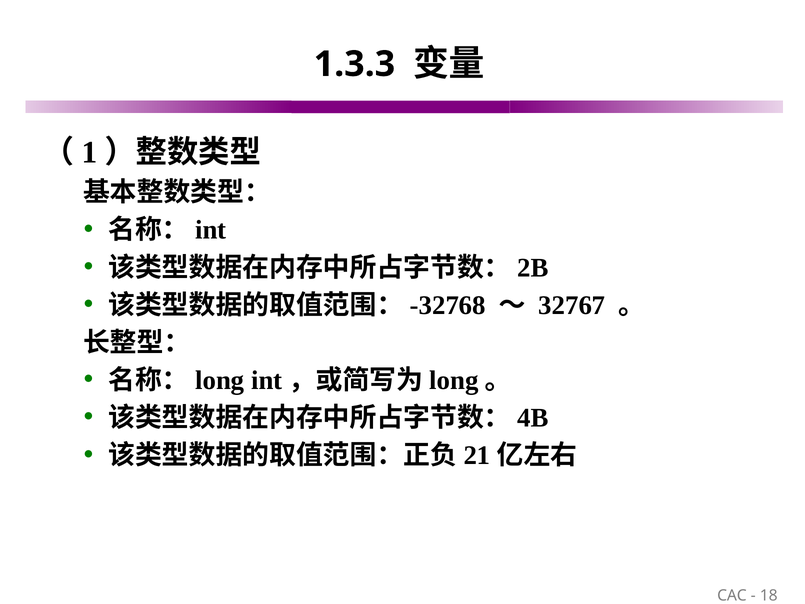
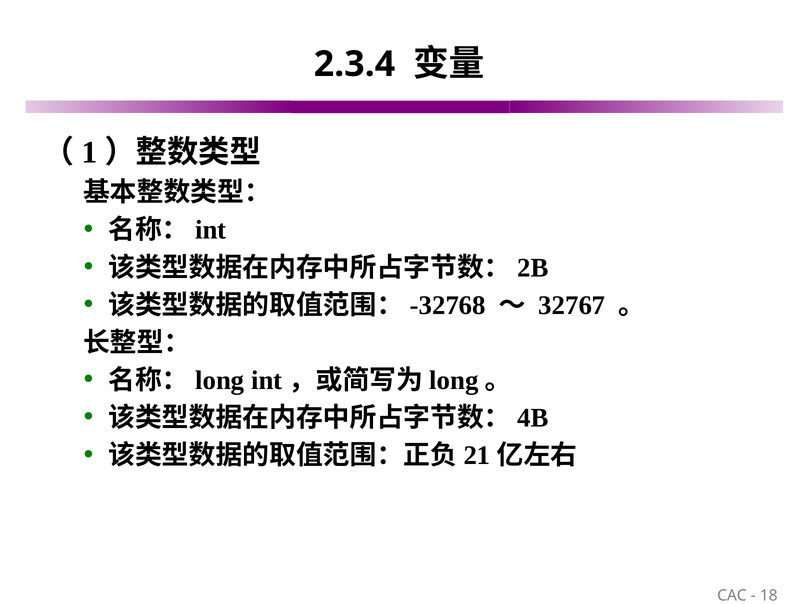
1.3.3: 1.3.3 -> 2.3.4 (354, 64)
